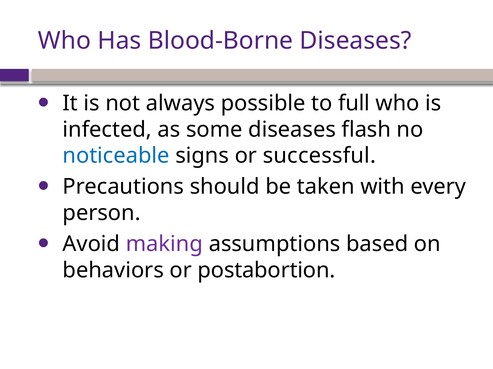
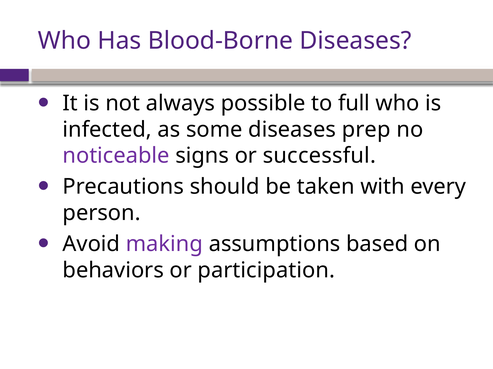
flash: flash -> prep (366, 130)
noticeable colour: blue -> purple (116, 156)
postabortion: postabortion -> participation (266, 271)
